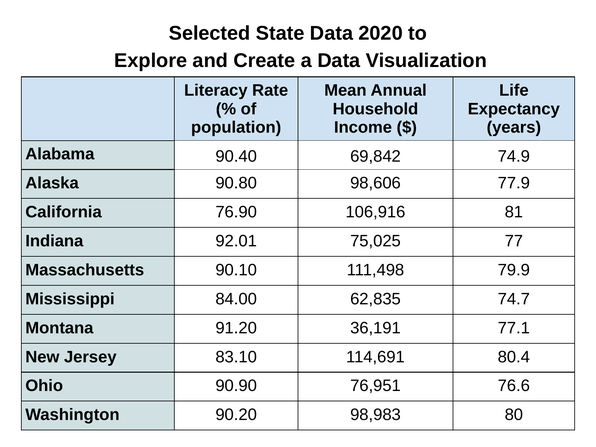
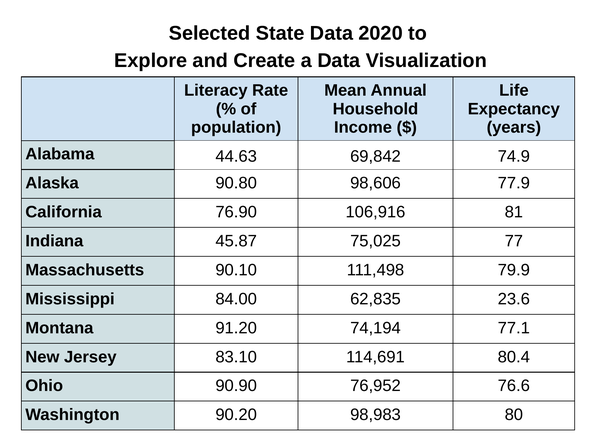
90.40: 90.40 -> 44.63 (236, 156)
92.01: 92.01 -> 45.87 (236, 241)
74.7: 74.7 -> 23.6 (514, 299)
36,191: 36,191 -> 74,194 (375, 328)
76,951: 76,951 -> 76,952 (375, 386)
